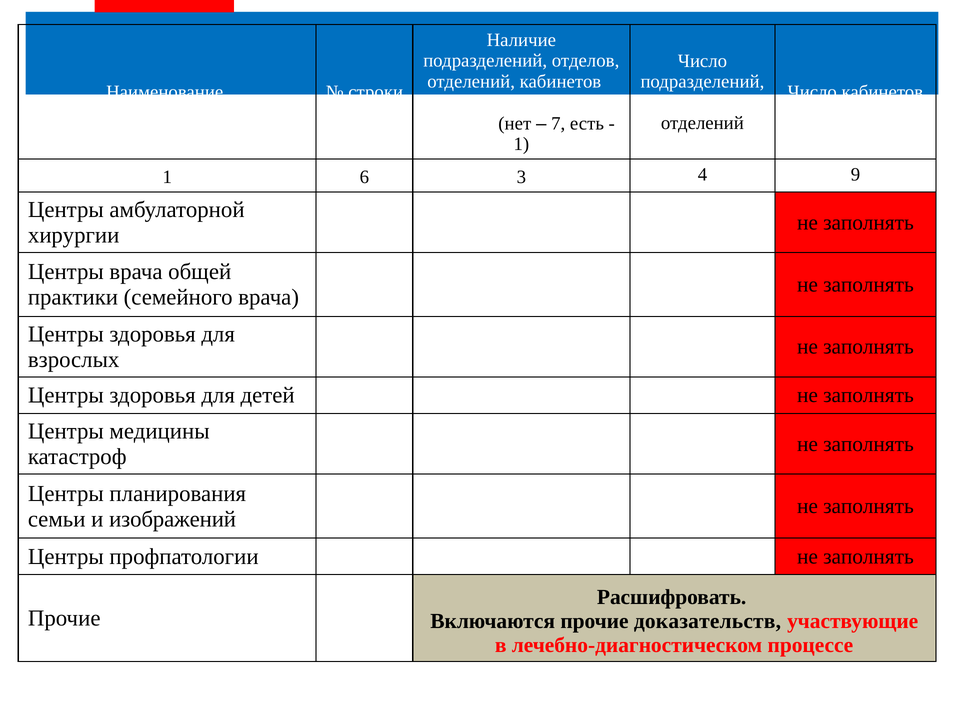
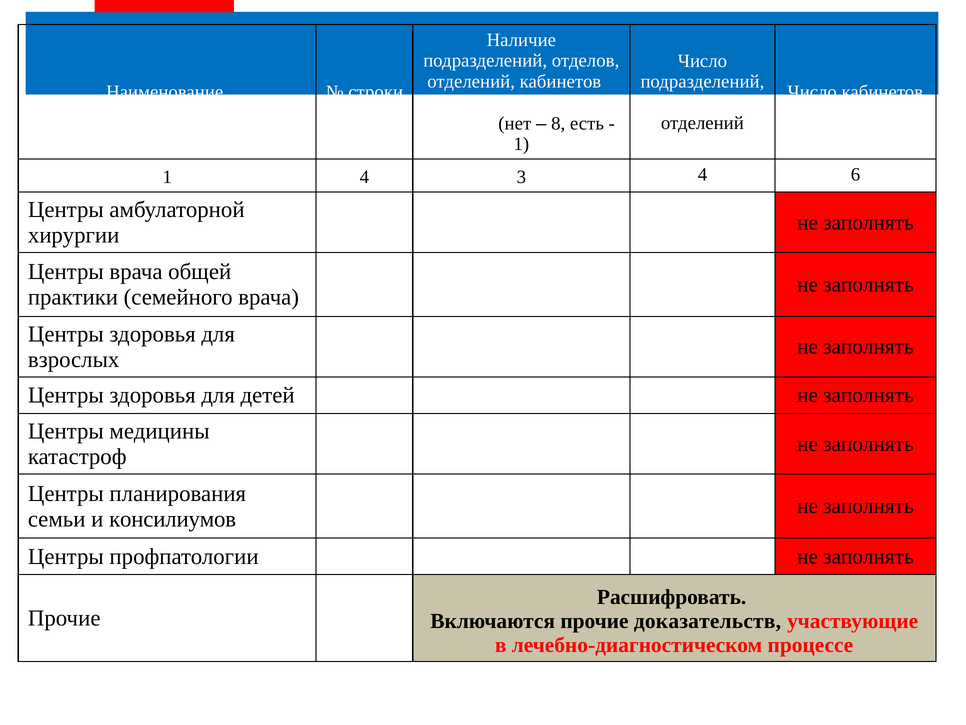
7: 7 -> 8 (558, 123)
1 6: 6 -> 4 (364, 177)
9: 9 -> 6 (855, 174)
изображений: изображений -> консилиумов (173, 519)
